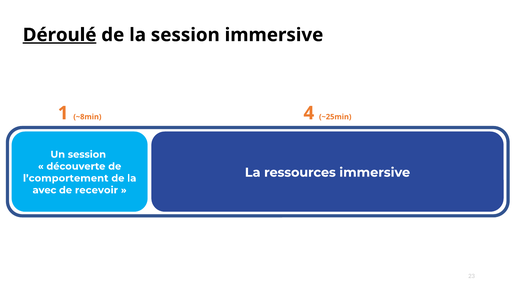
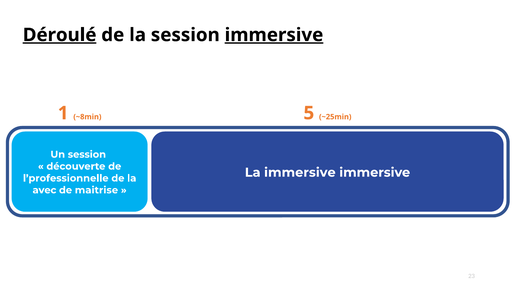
immersive underline: none -> present (274, 35)
4: 4 -> 5 (309, 113)
La ressources: ressources -> immersive (300, 173)
l’comportement: l’comportement -> l’professionnelle (66, 178)
recevoir: recevoir -> maitrise (96, 190)
